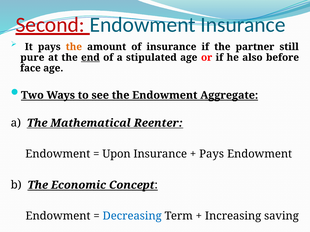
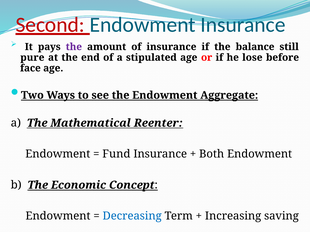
the colour: orange -> purple (74, 47)
partner: partner -> balance (255, 47)
end underline: present -> none (90, 58)
also: also -> lose (252, 58)
Upon: Upon -> Fund (116, 154)
Pays: Pays -> Both (212, 154)
